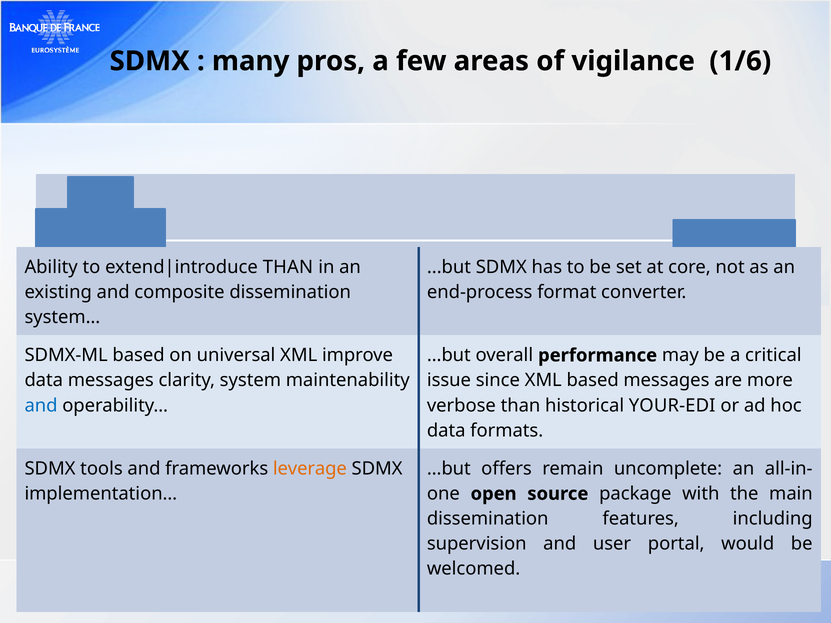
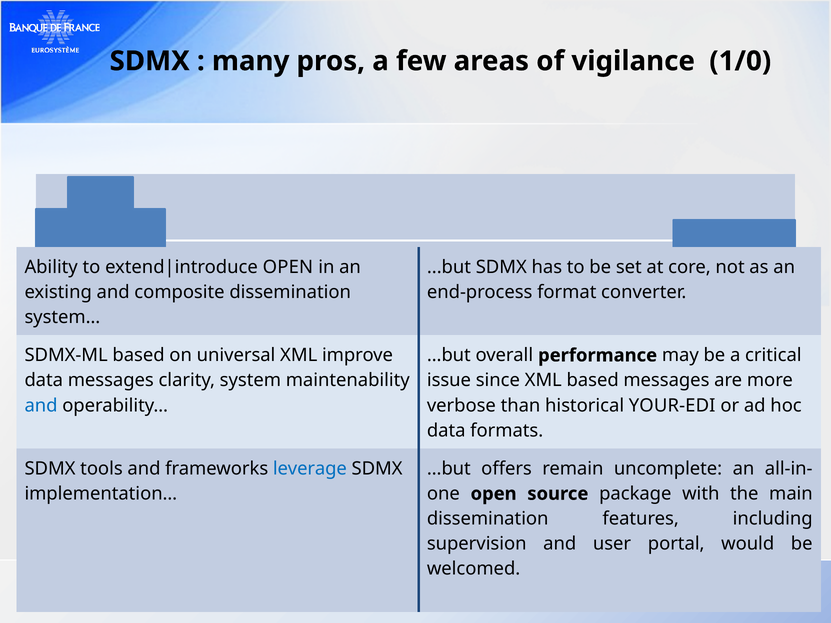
1/6: 1/6 -> 1/0 (740, 61)
THAN: THAN -> OPEN (288, 267)
leverage colour: orange -> blue (310, 469)
